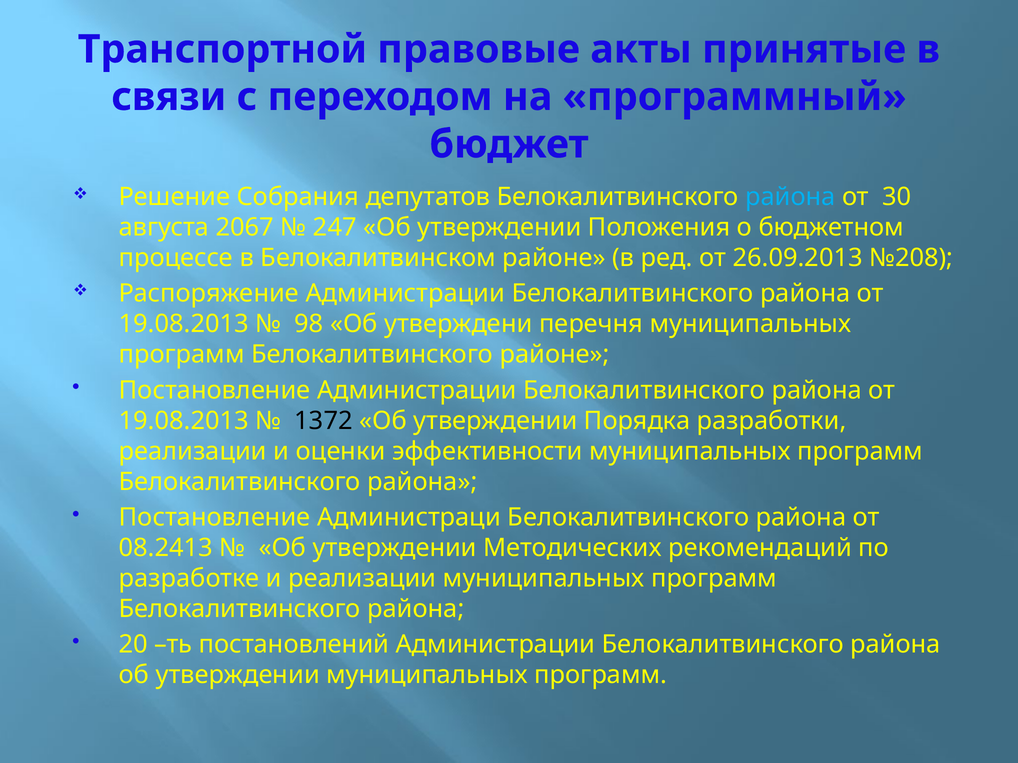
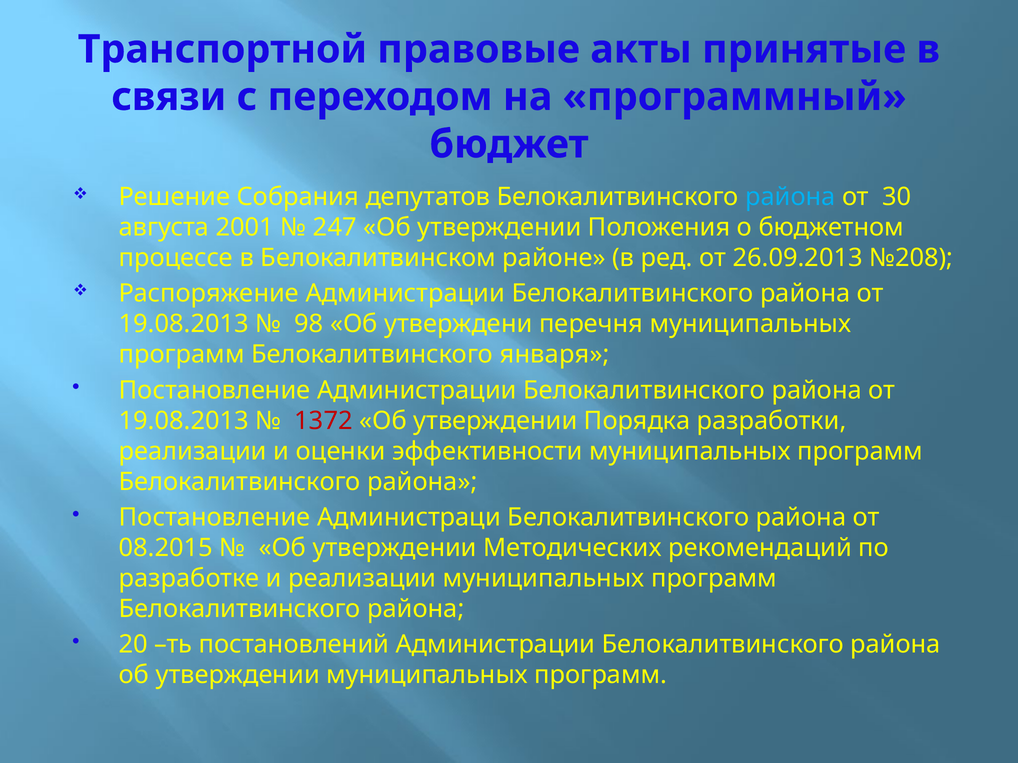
2067: 2067 -> 2001 (245, 228)
Белокалитвинского районе: районе -> января (555, 355)
1372 colour: black -> red (324, 421)
08.2413: 08.2413 -> 08.2015 (166, 548)
